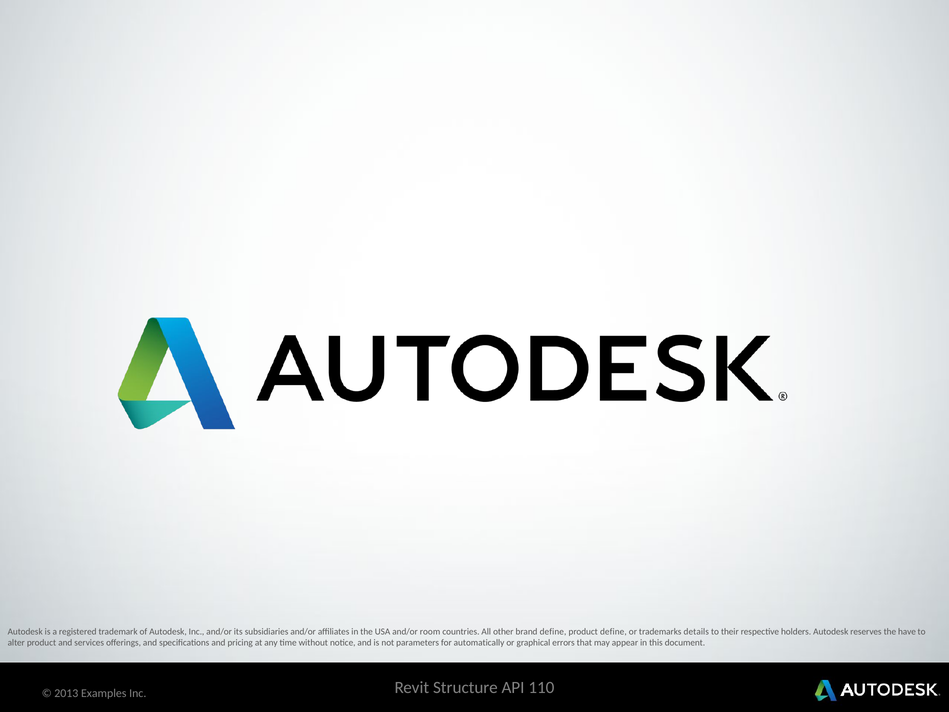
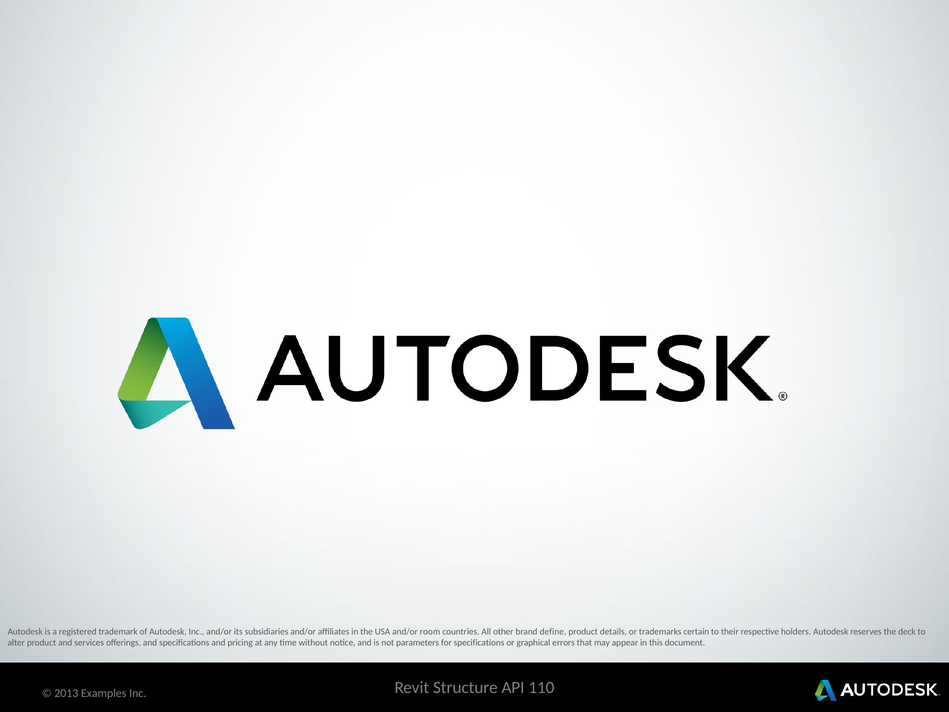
product define: define -> details (613, 631)
details: details -> certain (696, 631)
have: have -> deck (907, 631)
for automatically: automatically -> specifications (479, 642)
